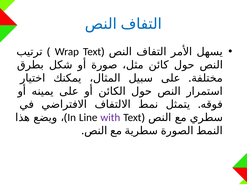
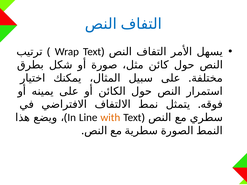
with colour: purple -> orange (110, 118)
